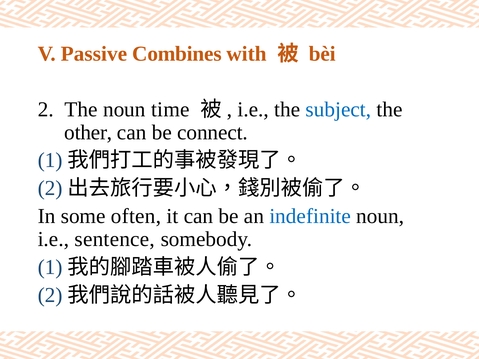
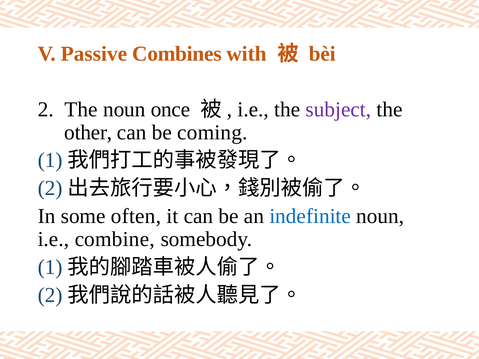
time: time -> once (171, 109)
subject colour: blue -> purple (338, 109)
connect: connect -> coming (212, 132)
sentence: sentence -> combine (115, 239)
